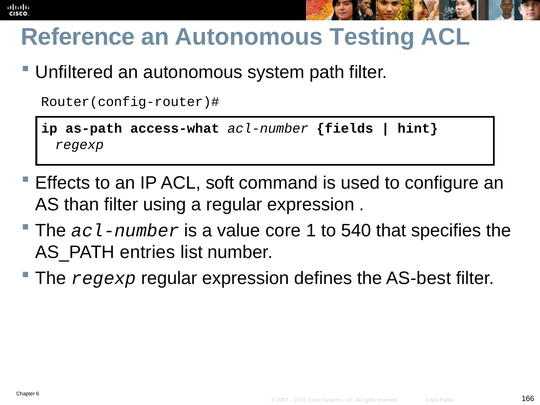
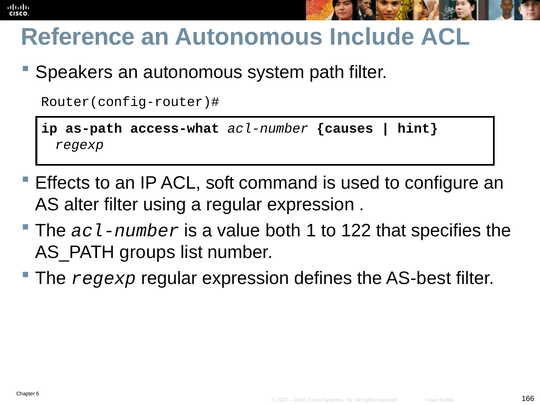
Testing: Testing -> Include (372, 37)
Unfiltered: Unfiltered -> Speakers (74, 72)
fields: fields -> causes (345, 128)
than: than -> alter (82, 205)
core: core -> both (283, 231)
540: 540 -> 122 (356, 231)
entries: entries -> groups (148, 252)
